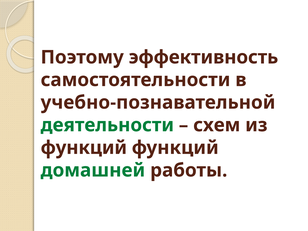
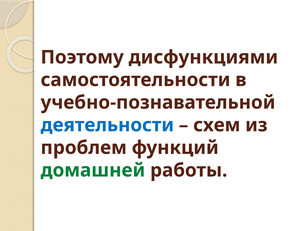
эффективность: эффективность -> дисфункциями (203, 57)
деятельности colour: green -> blue (107, 125)
функций: функций -> проблем (84, 148)
